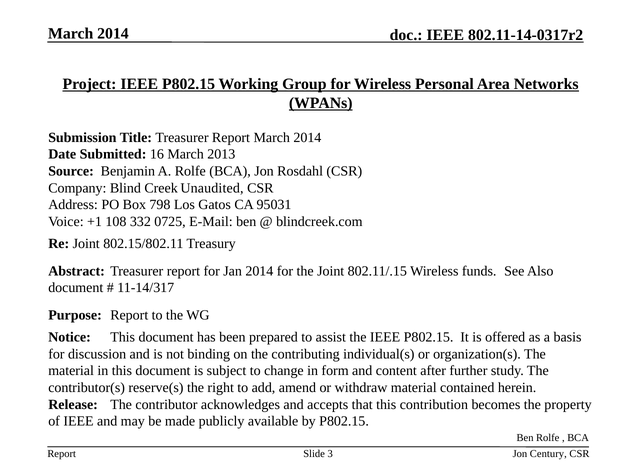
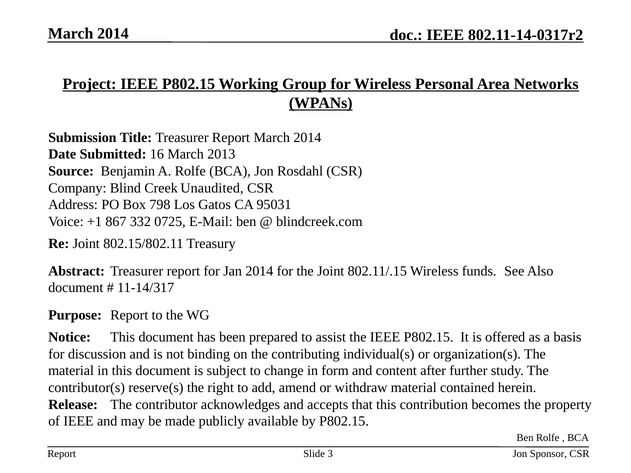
108: 108 -> 867 (116, 222)
Century: Century -> Sponsor (548, 454)
